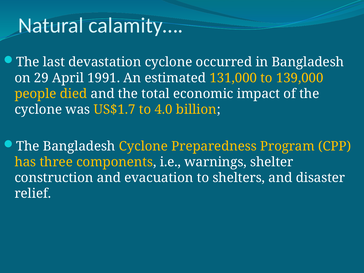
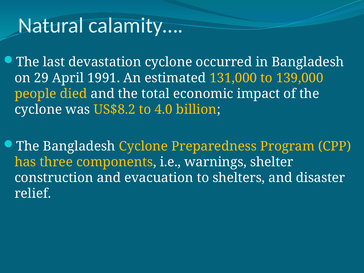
US$1.7: US$1.7 -> US$8.2 (115, 109)
